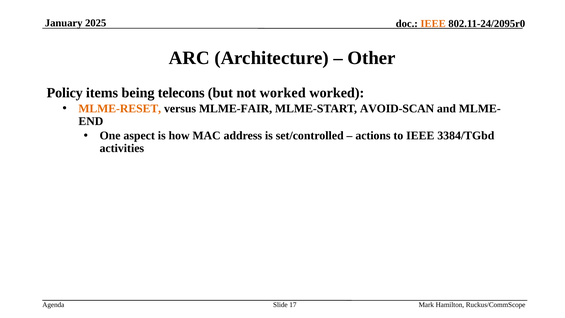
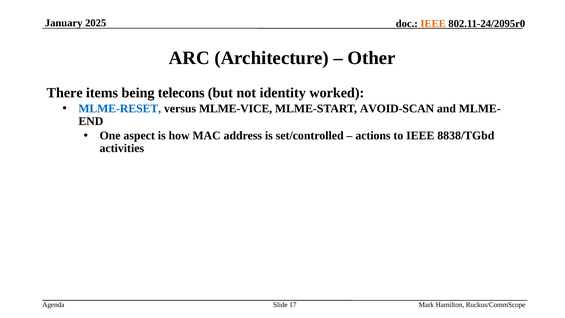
Policy: Policy -> There (65, 93)
not worked: worked -> identity (283, 93)
MLME-RESET colour: orange -> blue (120, 108)
MLME-FAIR: MLME-FAIR -> MLME-VICE (236, 108)
3384/TGbd: 3384/TGbd -> 8838/TGbd (466, 136)
